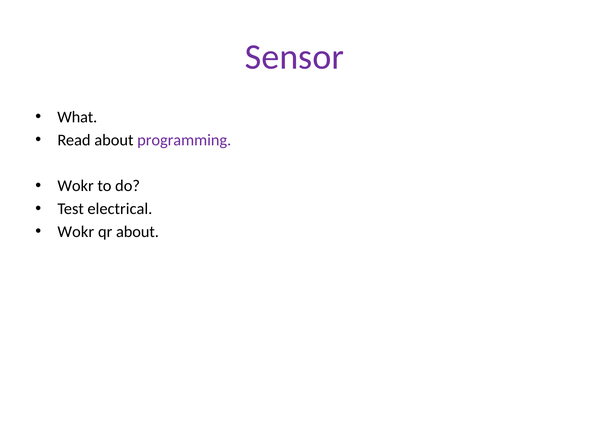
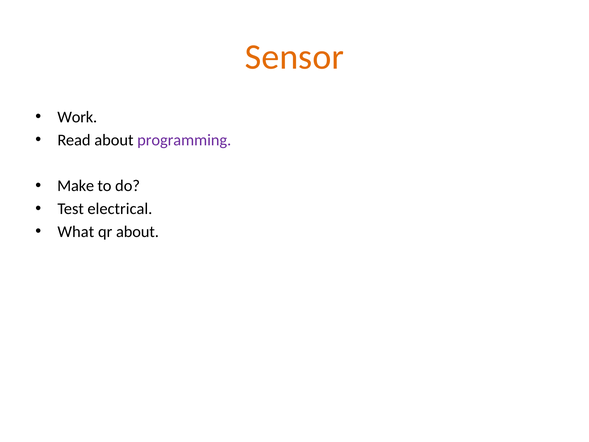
Sensor colour: purple -> orange (294, 57)
What: What -> Work (77, 117)
Wokr: Wokr -> Make (76, 186)
Wokr: Wokr -> What (76, 232)
